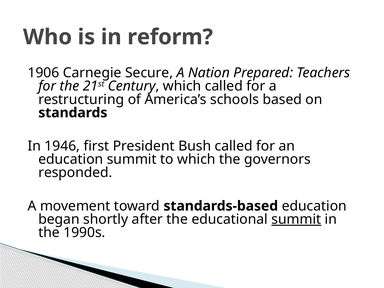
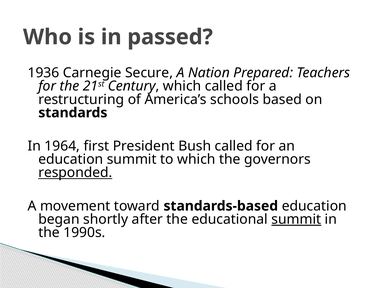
reform: reform -> passed (170, 37)
1906: 1906 -> 1936 (43, 73)
1946: 1946 -> 1964 (62, 146)
responded underline: none -> present (75, 173)
